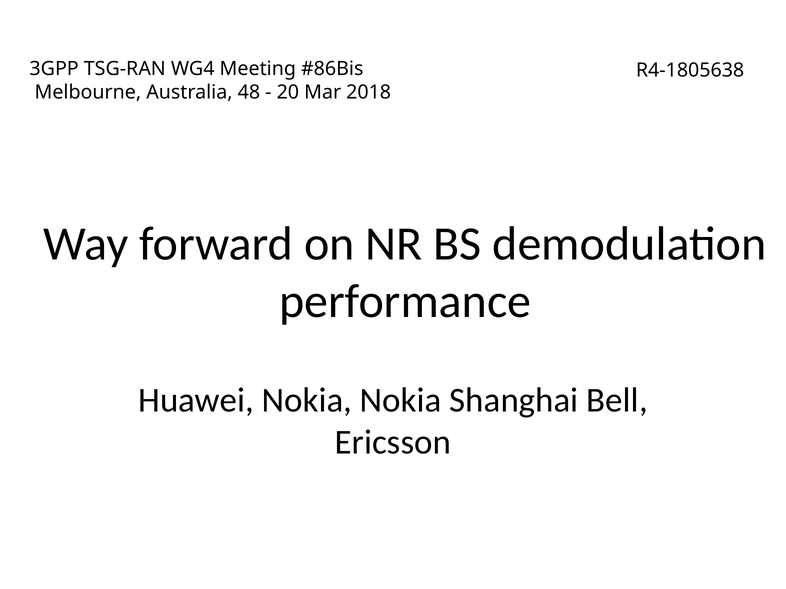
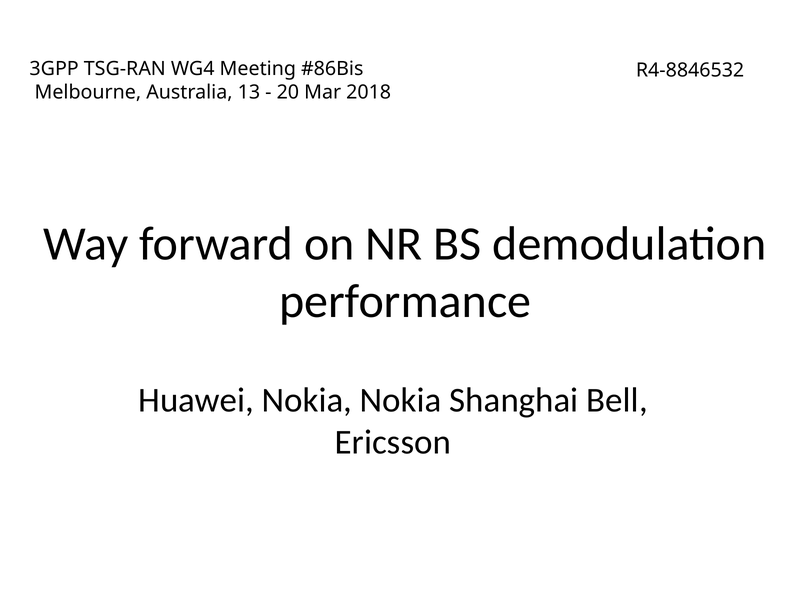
R4-1805638: R4-1805638 -> R4-8846532 (690, 70)
48: 48 -> 13 (249, 93)
